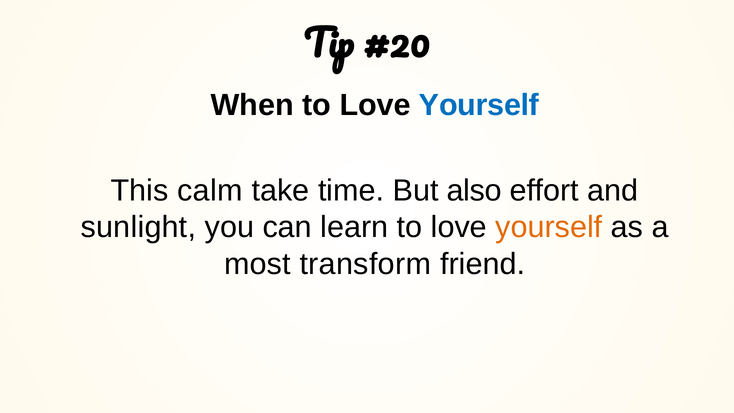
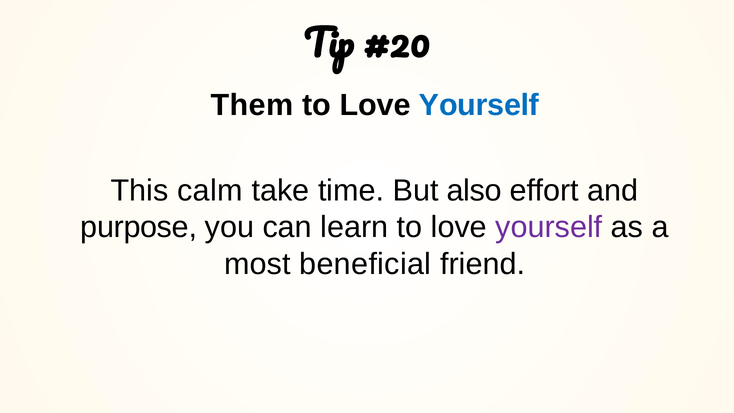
When: When -> Them (252, 105)
sunlight: sunlight -> purpose (139, 227)
yourself colour: orange -> purple (549, 227)
transform: transform -> beneficial (365, 264)
